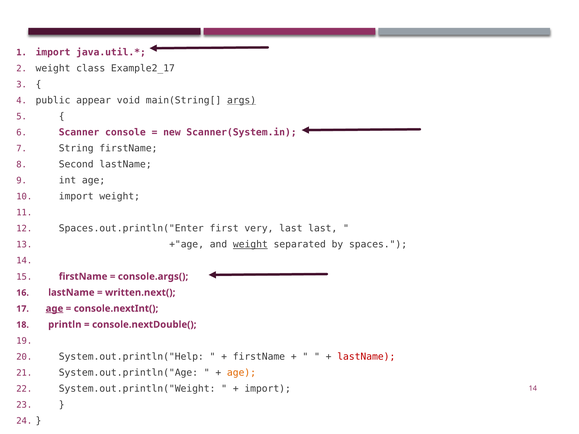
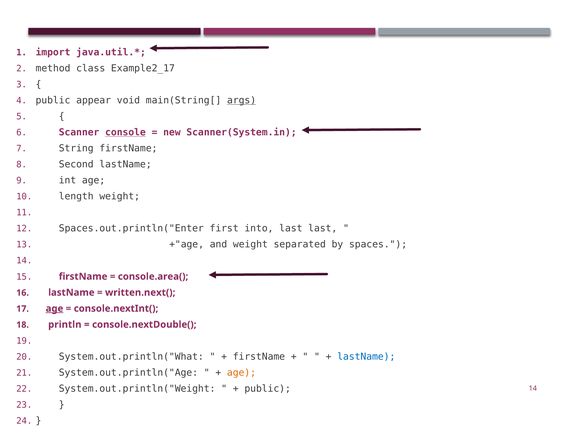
weight: weight -> method (53, 68)
console underline: none -> present (125, 132)
import: import -> length (76, 197)
very: very -> into (259, 229)
weight underline: present -> none (250, 245)
console.args(: console.args( -> console.area( (153, 277)
System.out.println("Help: System.out.println("Help -> System.out.println("What (131, 357)
lastName colour: red -> blue (366, 357)
import: import -> public (268, 389)
